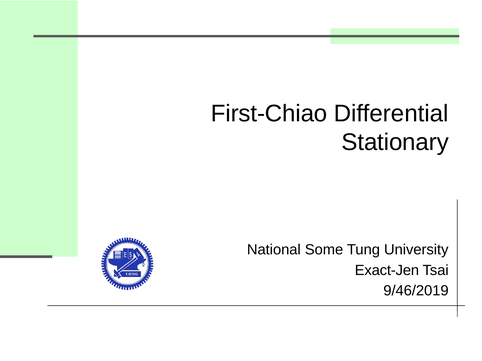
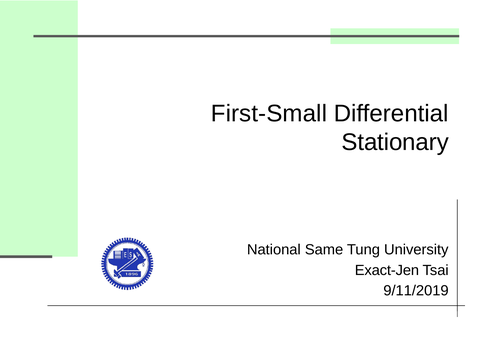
First-Chiao: First-Chiao -> First-Small (269, 114)
Some: Some -> Same (324, 250)
9/46/2019: 9/46/2019 -> 9/11/2019 (416, 291)
